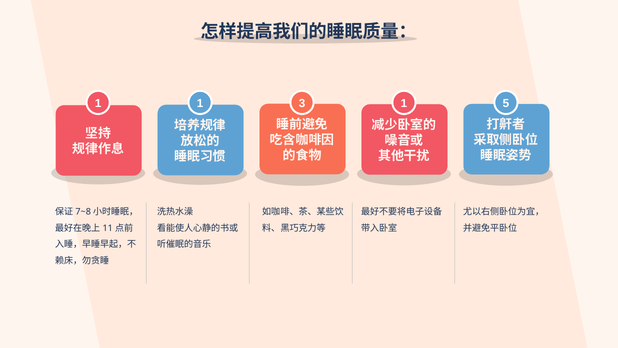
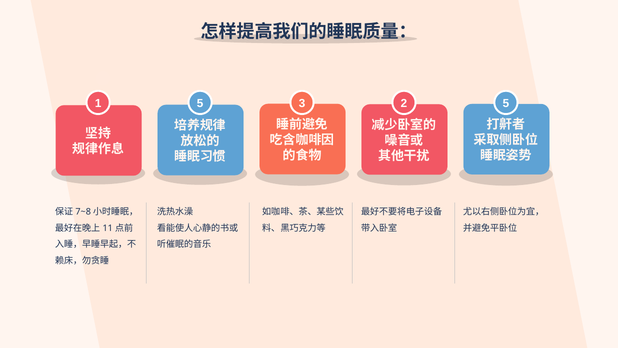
1 1: 1 -> 5 (200, 103)
3 1: 1 -> 2 (404, 103)
